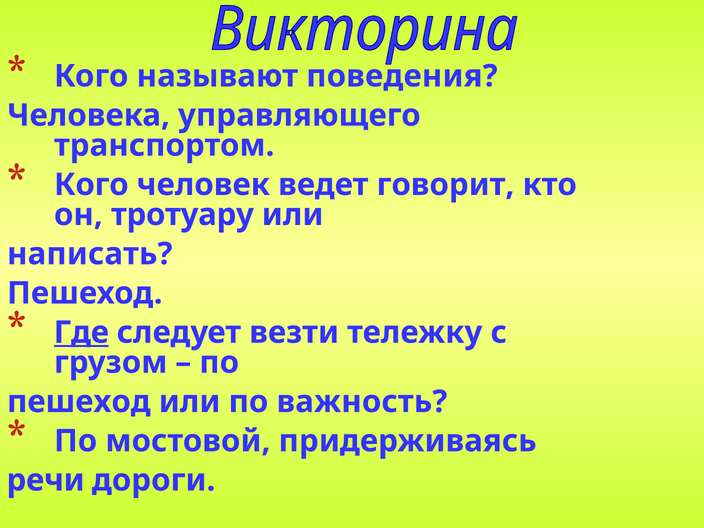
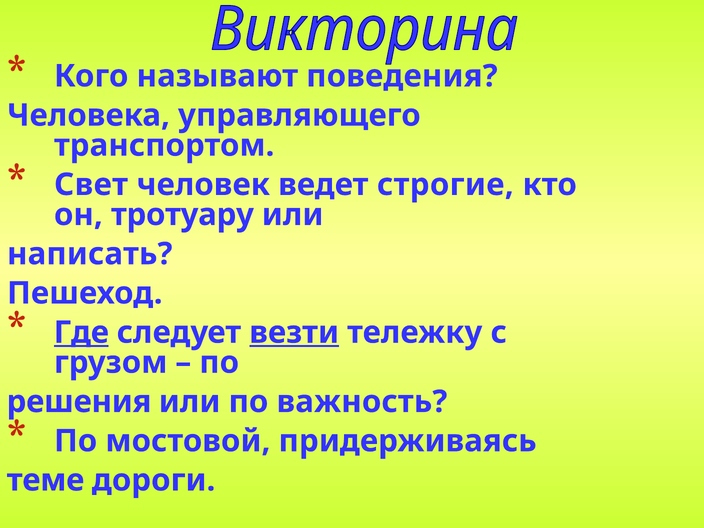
Кого: Кого -> Свет (91, 185)
говорит: говорит -> строгие (445, 185)
везти underline: none -> present (294, 332)
пешеход: пешеход -> решения (79, 402)
речи: речи -> теме (46, 480)
